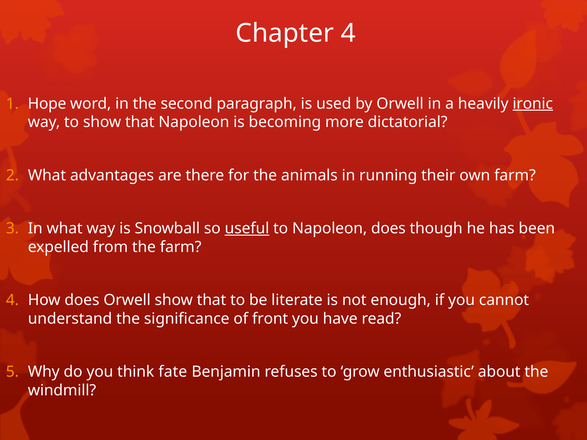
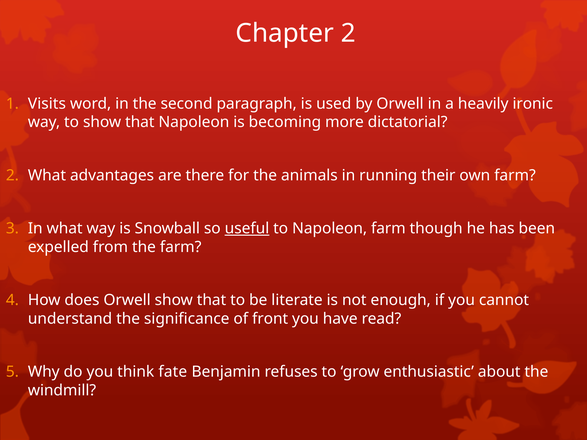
Chapter 4: 4 -> 2 (348, 33)
Hope: Hope -> Visits (47, 104)
ironic underline: present -> none (533, 104)
Napoleon does: does -> farm (388, 229)
